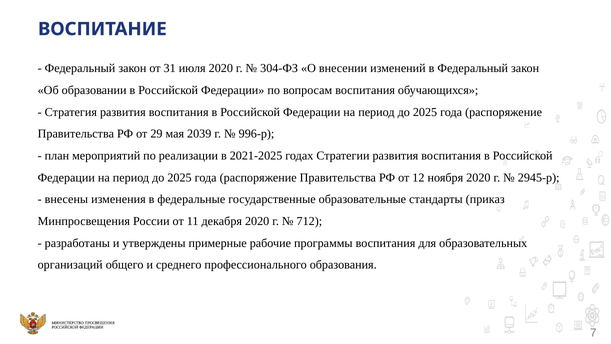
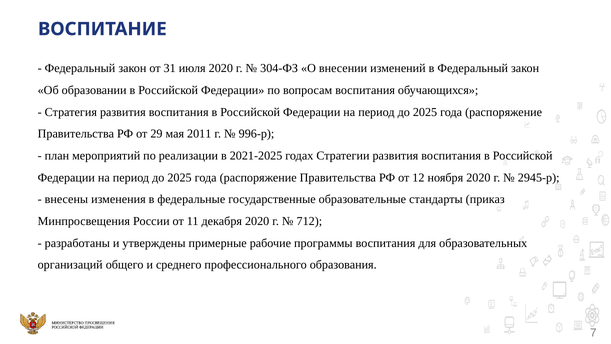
2039: 2039 -> 2011 (199, 134)
